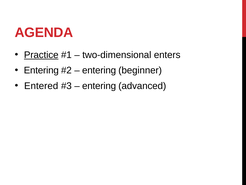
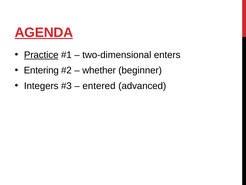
AGENDA underline: none -> present (44, 33)
entering: entering -> whether (99, 70)
Entered: Entered -> Integers (41, 86)
entering: entering -> entered (99, 86)
